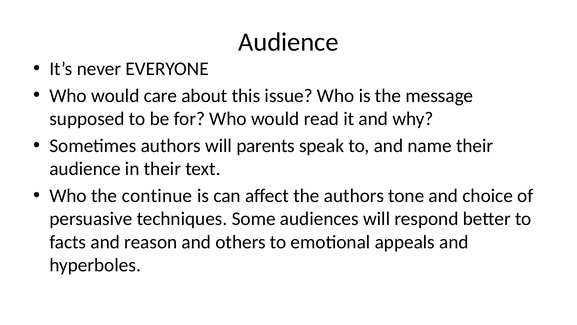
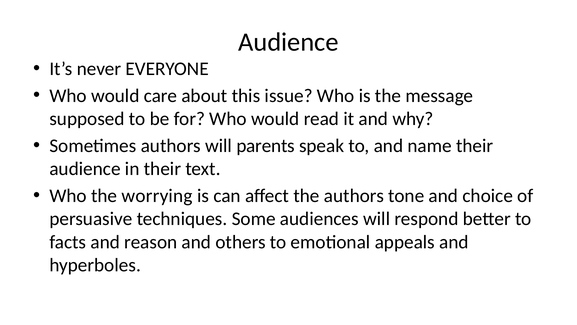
continue: continue -> worrying (157, 196)
